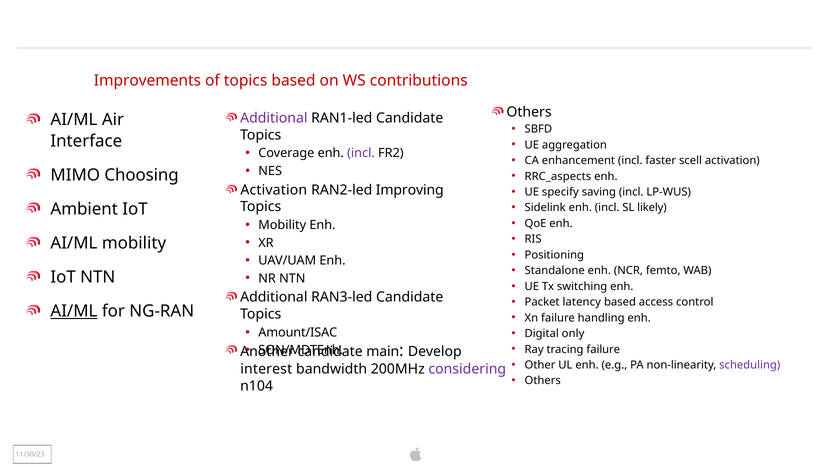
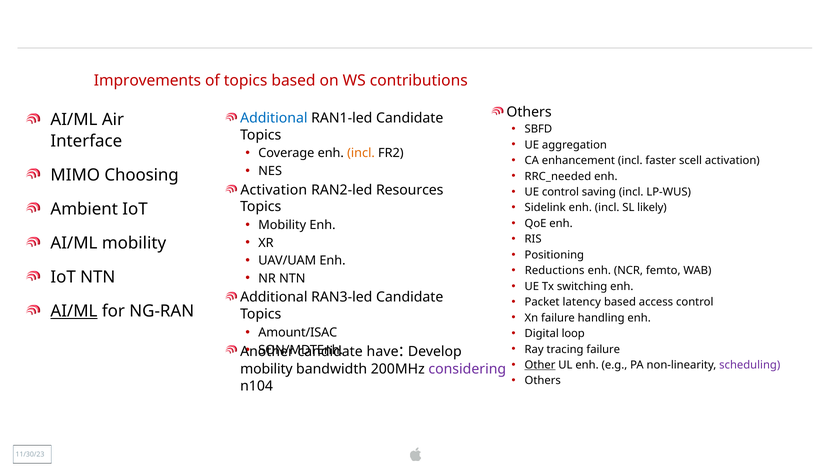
Additional colour: purple -> blue (274, 118)
incl colour: purple -> orange (361, 153)
RRC_aspects: RRC_aspects -> RRC_needed (558, 176)
Improving: Improving -> Resources (410, 190)
UE specify: specify -> control (560, 192)
Standalone: Standalone -> Reductions (555, 271)
only: only -> loop (573, 334)
main: main -> have (383, 352)
Other underline: none -> present (540, 365)
interest: interest -> mobility (266, 369)
